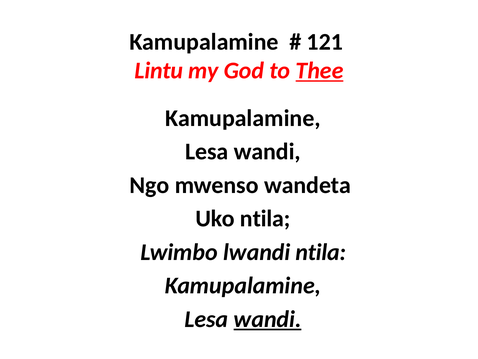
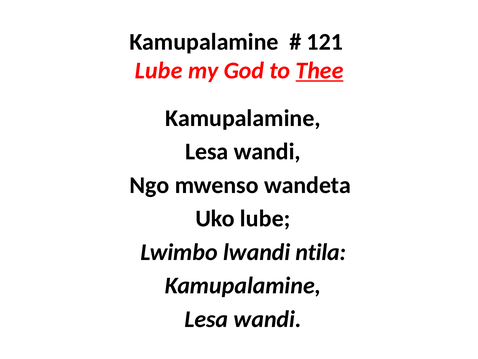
Lintu: Lintu -> Lube (159, 71)
Uko ntila: ntila -> lube (265, 218)
wandi underline: present -> none (268, 319)
